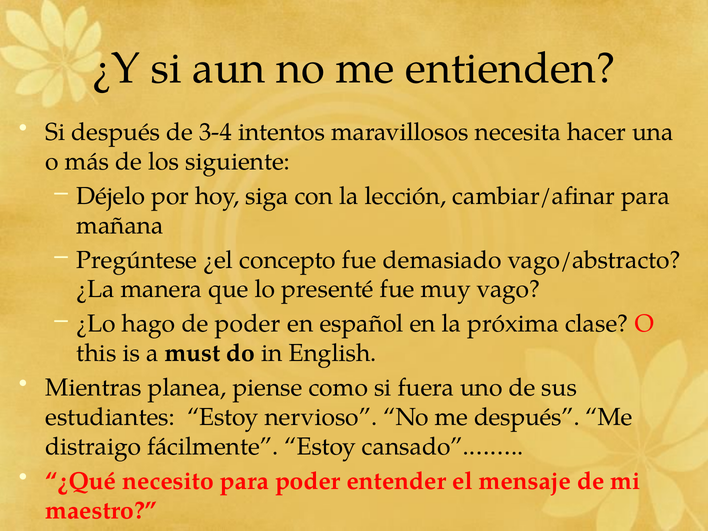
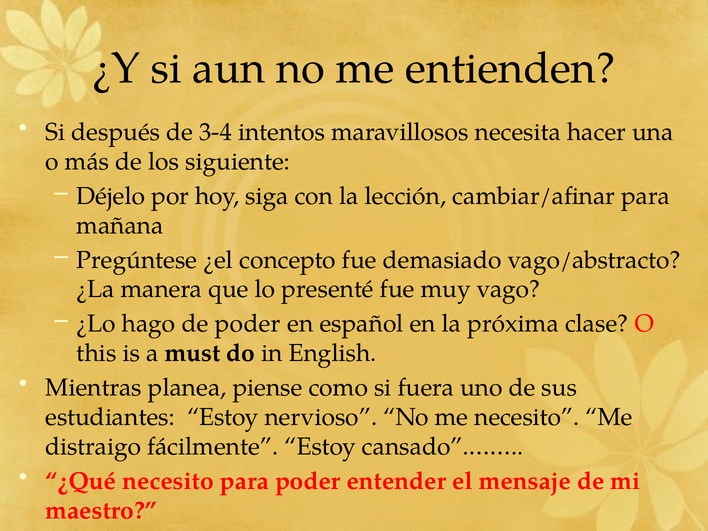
me después: después -> necesito (527, 417)
